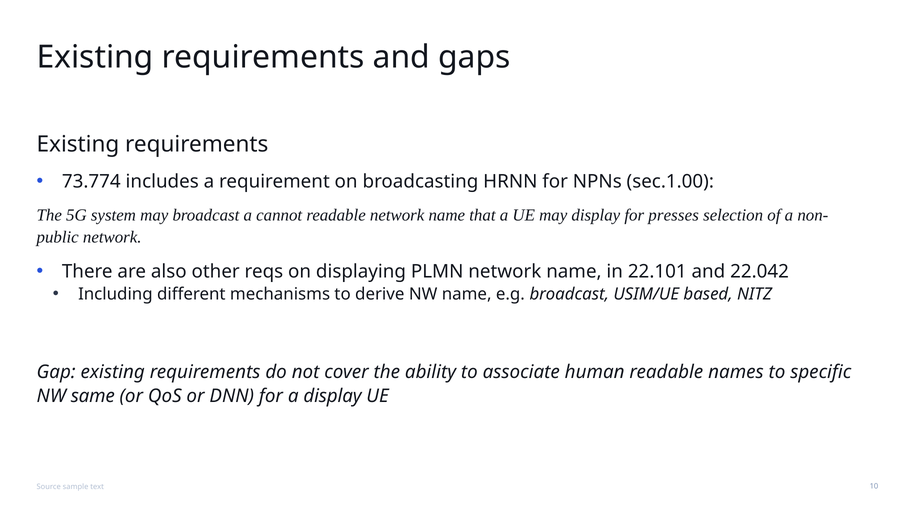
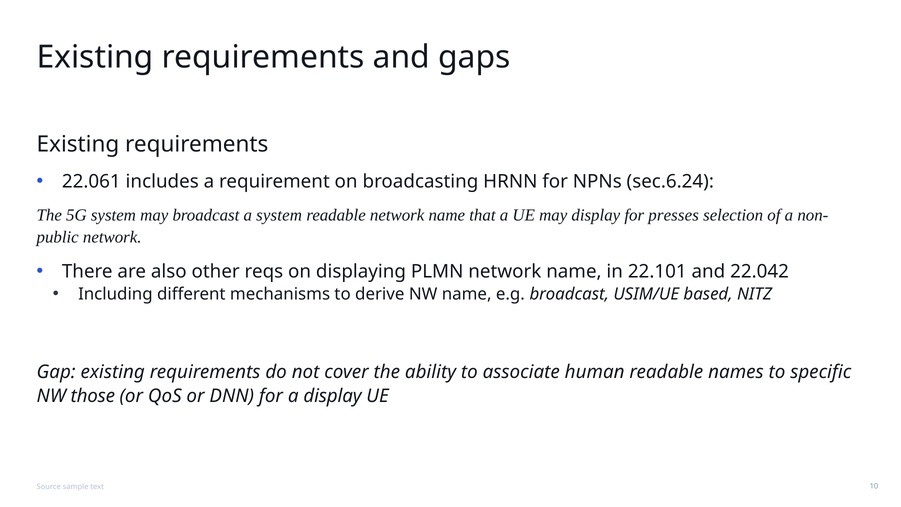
73.774: 73.774 -> 22.061 (91, 181)
sec.1.00: sec.1.00 -> sec.6.24 (670, 181)
a cannot: cannot -> system (279, 215)
same: same -> those (93, 396)
